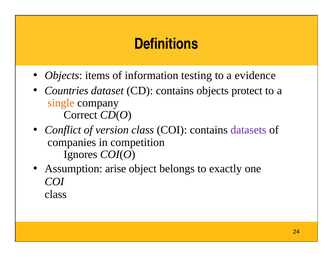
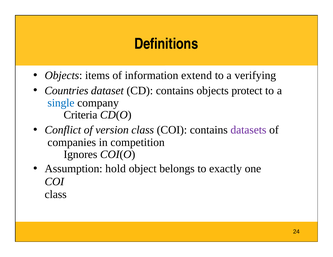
testing: testing -> extend (197, 75)
evidence: evidence -> verifying (255, 75)
single colour: orange -> blue (61, 103)
Correct: Correct -> Criteria (80, 115)
arise: arise -> hold (116, 169)
